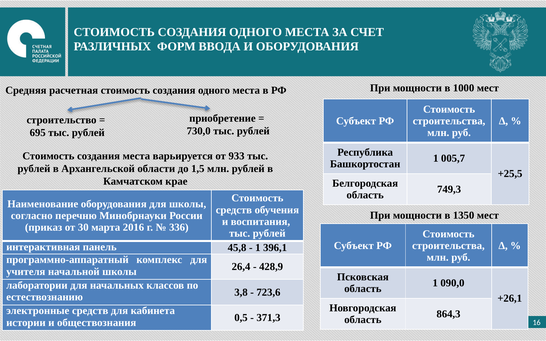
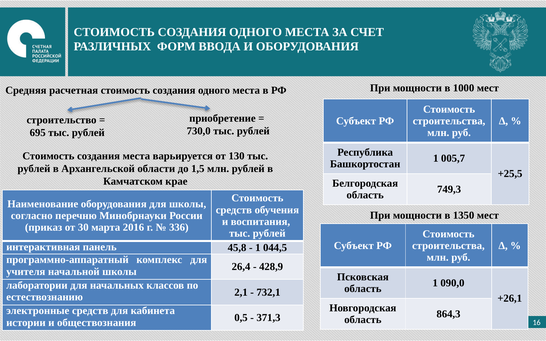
933: 933 -> 130 (237, 156)
396,1: 396,1 -> 044,5 (275, 248)
3,8: 3,8 -> 2,1 (241, 292)
723,6: 723,6 -> 732,1 (268, 292)
